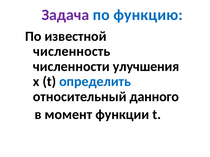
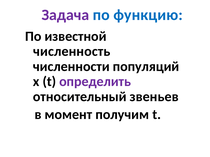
улучшения: улучшения -> популяций (146, 67)
определить colour: blue -> purple (95, 82)
данного: данного -> звеньев (154, 97)
функции: функции -> получим (122, 115)
